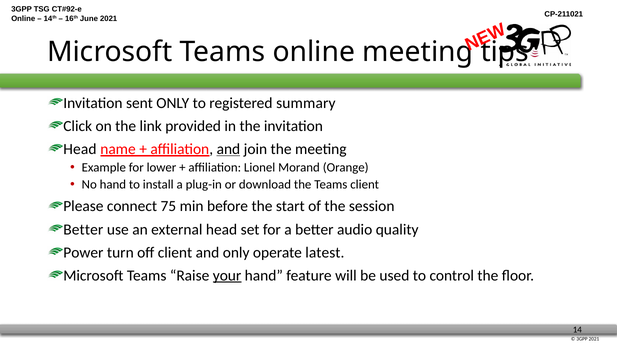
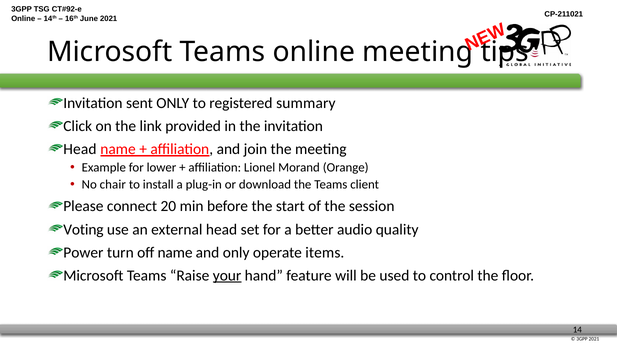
and underline: present -> none (228, 149)
No hand: hand -> chair (113, 185)
75: 75 -> 20 (168, 206)
Better: Better -> Voting (83, 229)
off client: client -> name (175, 253)
latest: latest -> items (325, 253)
